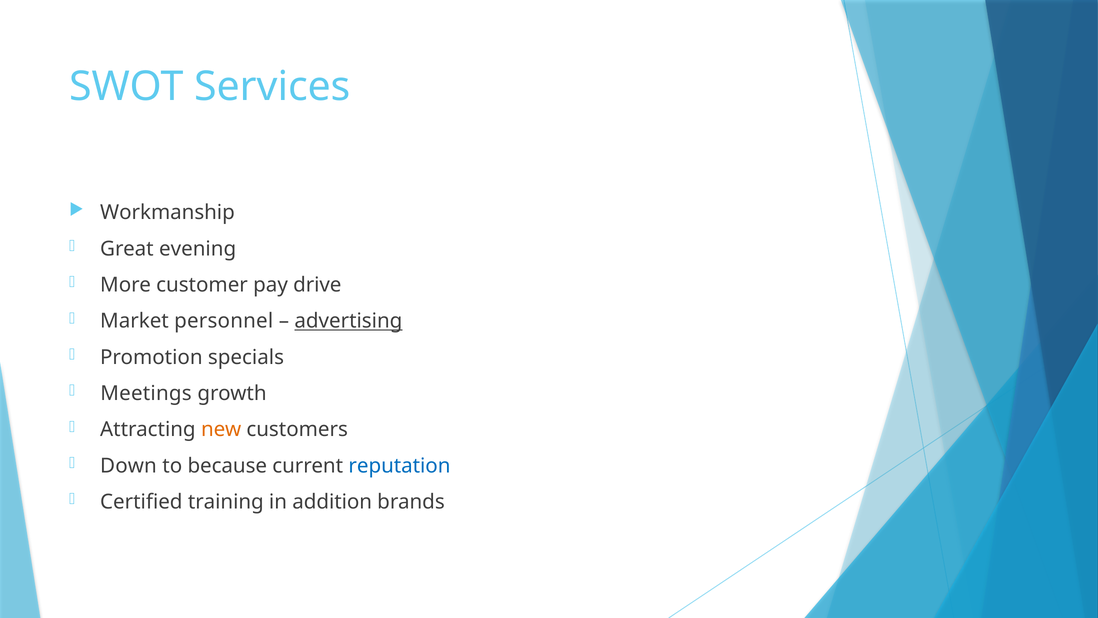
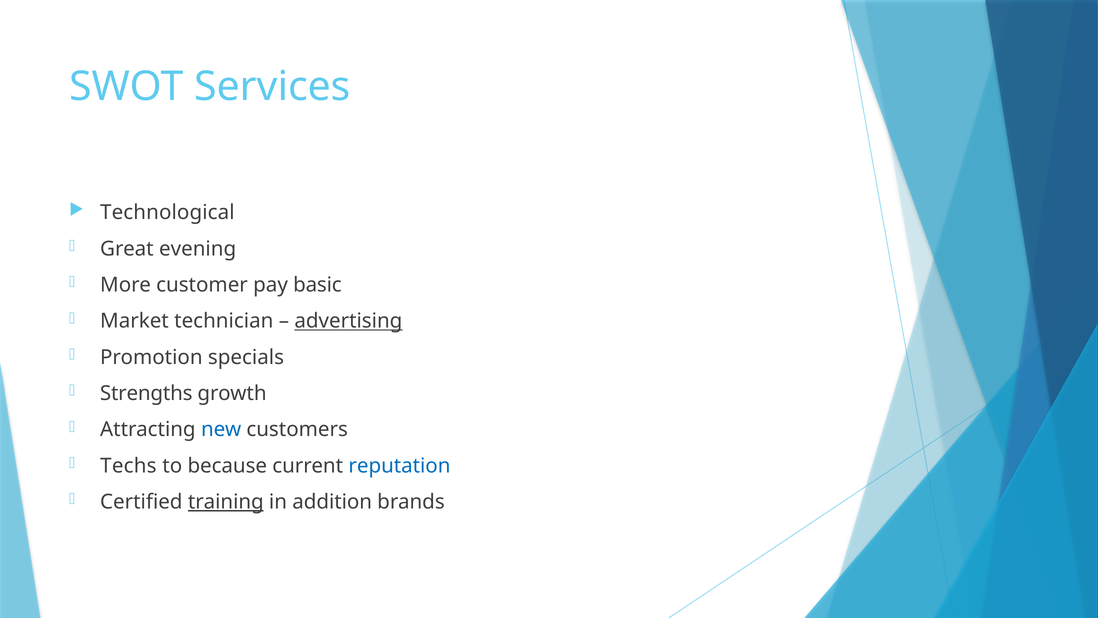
Workmanship: Workmanship -> Technological (167, 213)
drive: drive -> basic (317, 285)
personnel: personnel -> technician (224, 321)
Meetings: Meetings -> Strengths (146, 393)
new colour: orange -> blue (221, 429)
Down: Down -> Techs (128, 466)
training underline: none -> present (226, 502)
